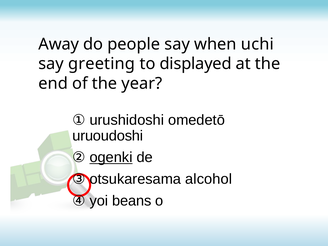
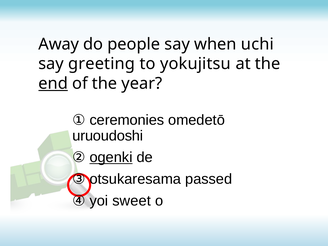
displayed: displayed -> yokujitsu (195, 64)
end underline: none -> present (53, 84)
urushidoshi: urushidoshi -> ceremonies (127, 120)
alcohol: alcohol -> passed (209, 179)
beans: beans -> sweet (132, 201)
